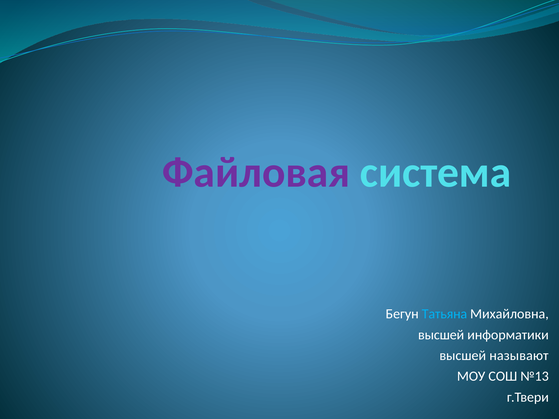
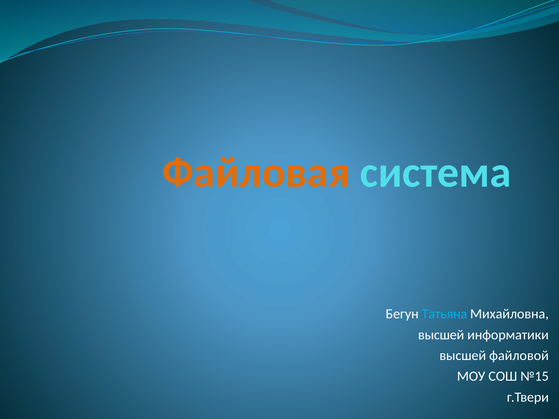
Файловая colour: purple -> orange (256, 173)
называют: называют -> файловой (519, 356)
№13: №13 -> №15 (535, 377)
